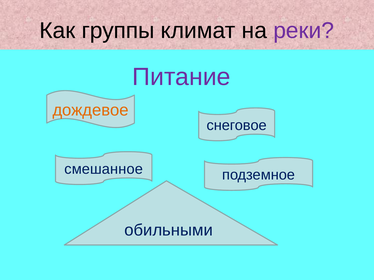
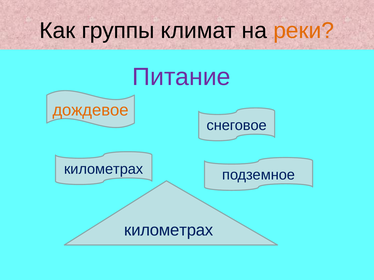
реки colour: purple -> orange (304, 31)
смешанное: смешанное -> километрах (104, 169)
обильными: обильными -> километрах (169, 231)
